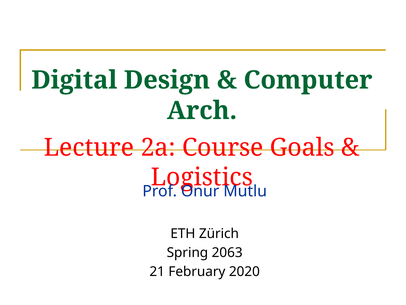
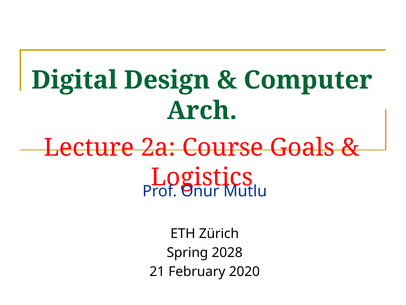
2063: 2063 -> 2028 (227, 252)
